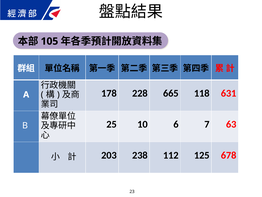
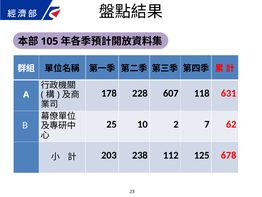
665: 665 -> 607 (171, 93)
6: 6 -> 2 (176, 124)
63: 63 -> 62 (231, 124)
